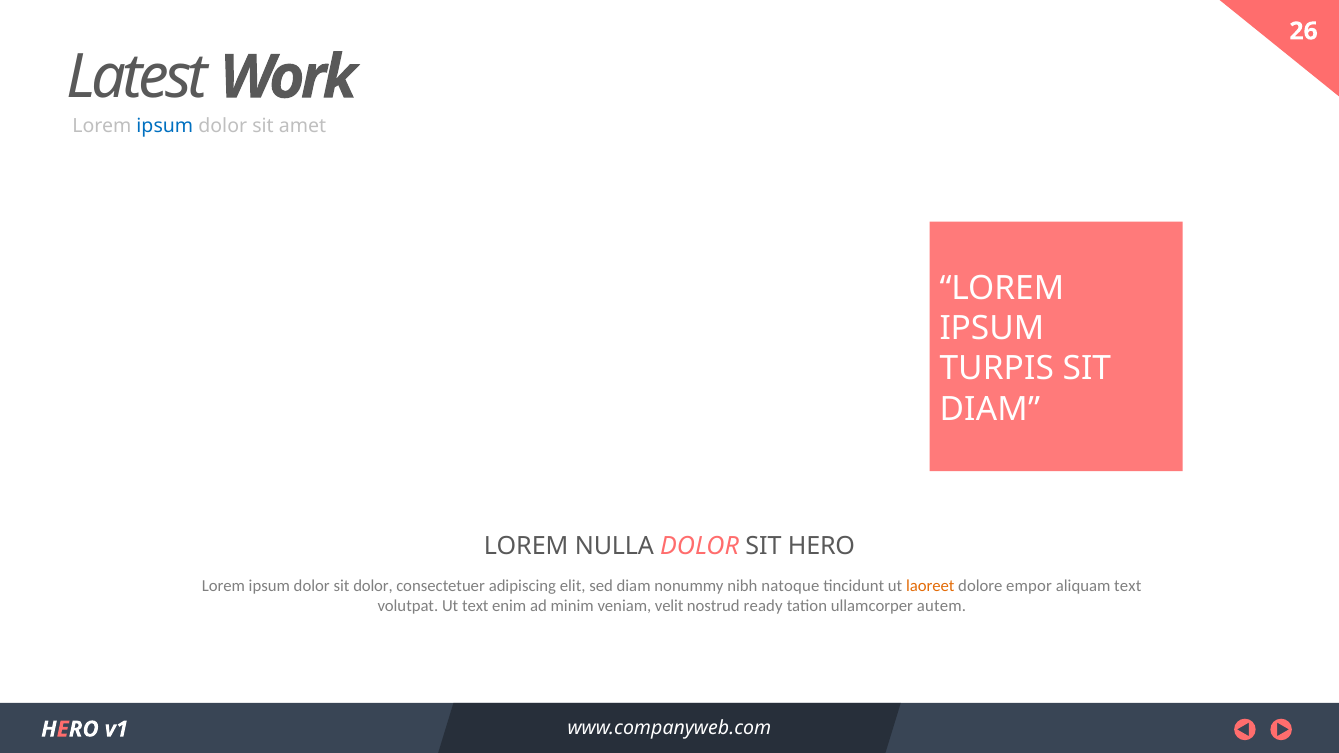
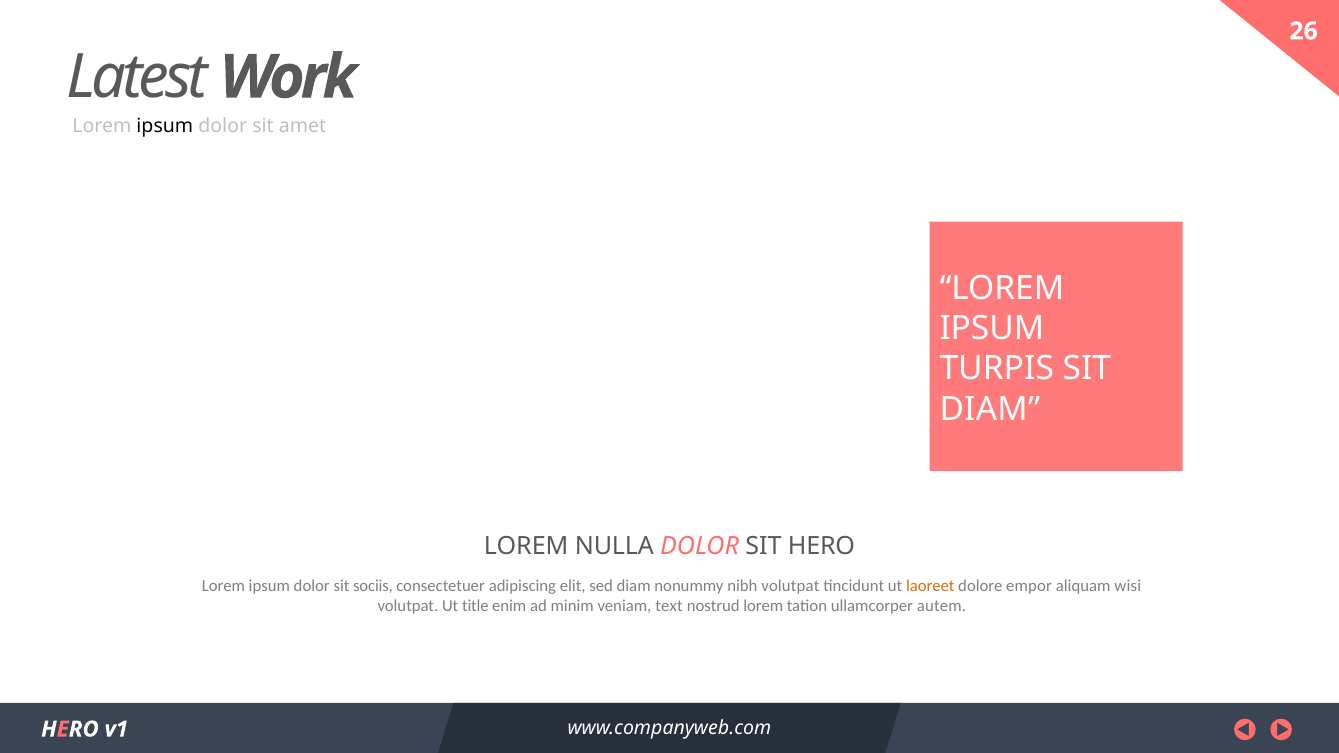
ipsum colour: blue -> black (165, 126)
sit dolor: dolor -> sociis (373, 586)
nibh natoque: natoque -> volutpat (790, 586)
aliquam text: text -> wisi (1128, 586)
Ut text: text -> title (475, 607)
velit: velit -> text (669, 607)
nostrud ready: ready -> lorem (763, 607)
